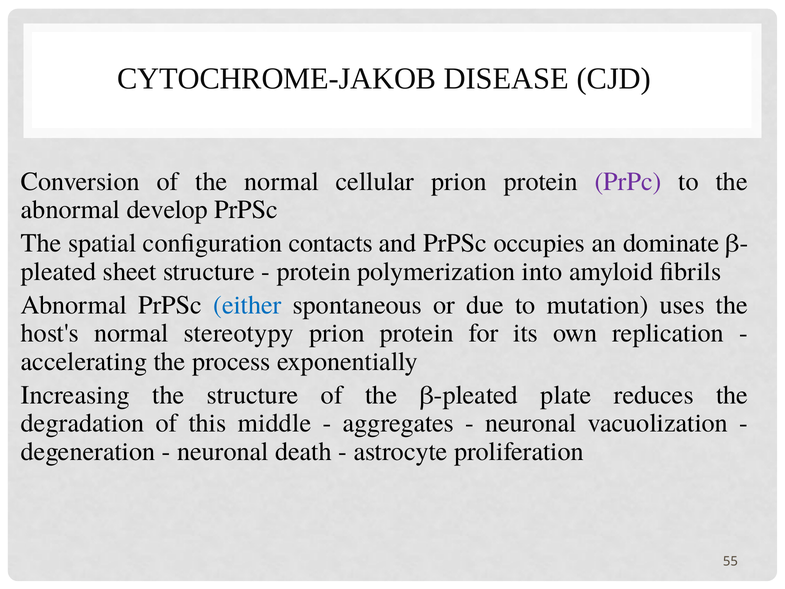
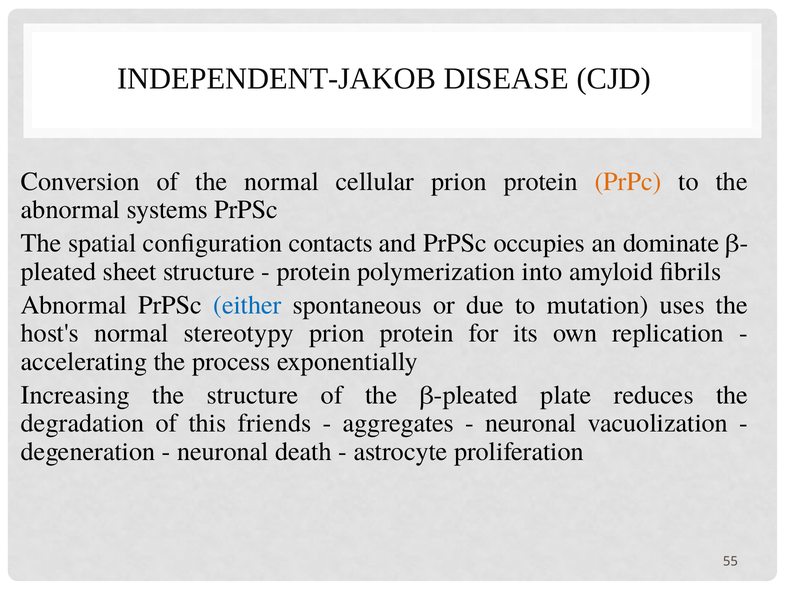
CYTOCHROME-JAKOB: CYTOCHROME-JAKOB -> INDEPENDENT-JAKOB (277, 78)
PrPc colour: purple -> orange (628, 181)
develop: develop -> systems (167, 210)
middle: middle -> friends (275, 423)
